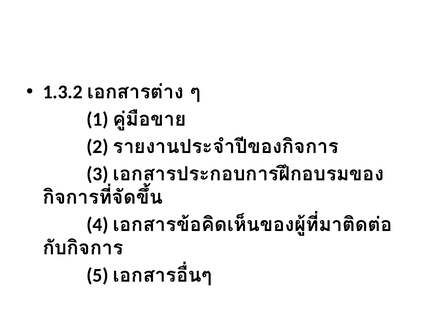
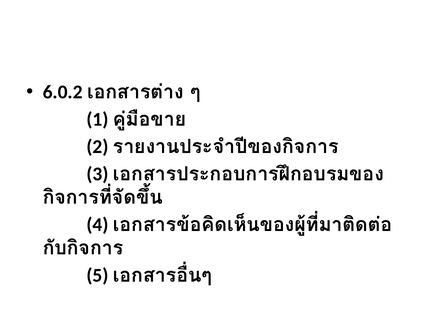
1.3.2: 1.3.2 -> 6.0.2 (63, 92)
